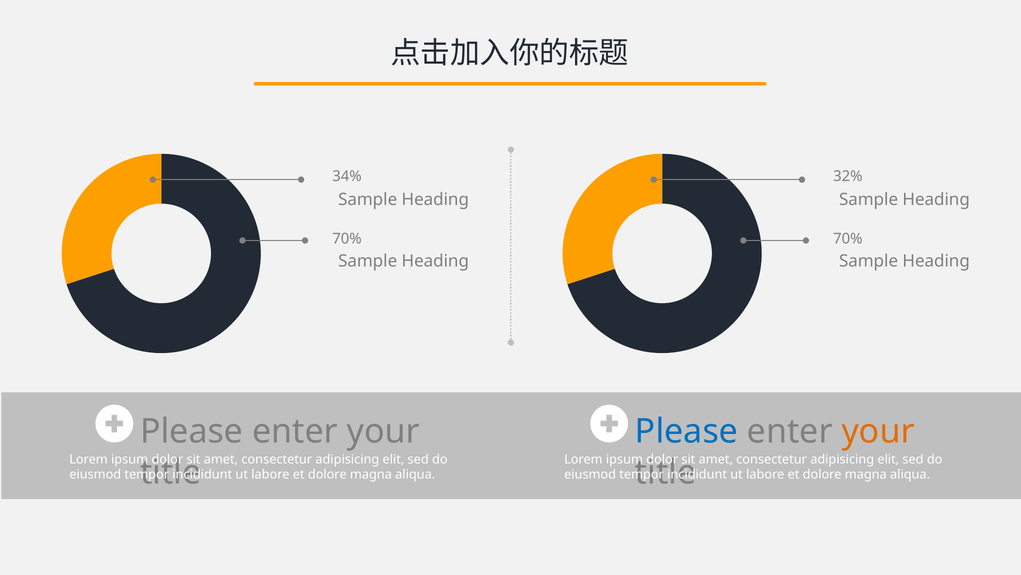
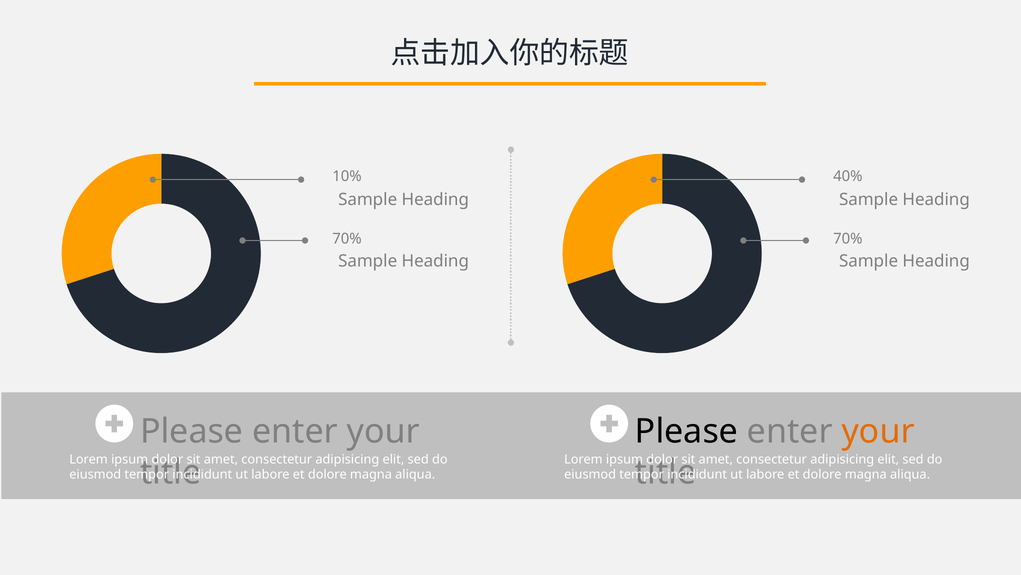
34%: 34% -> 10% (347, 176)
32%: 32% -> 40% (848, 176)
Please colour: blue -> black (686, 431)
